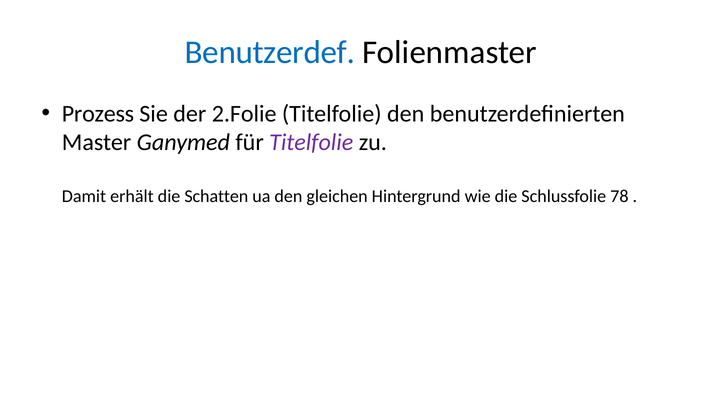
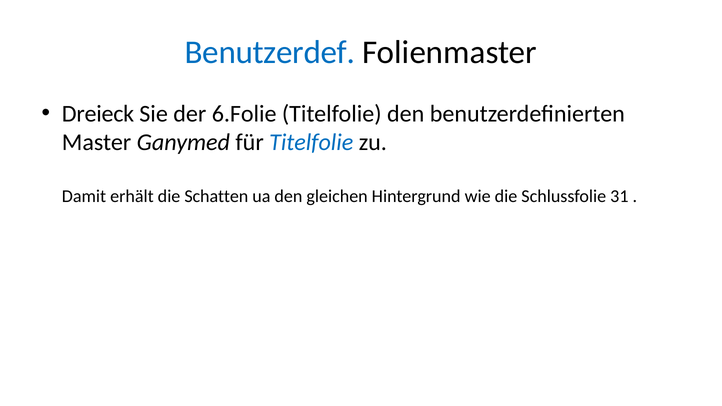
Prozess: Prozess -> Dreieck (98, 114)
2.Folie: 2.Folie -> 6.Folie (244, 114)
Titelfolie colour: purple -> blue (311, 142)
78: 78 -> 31 (619, 196)
